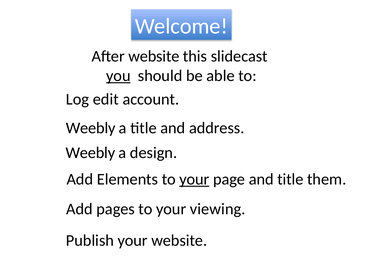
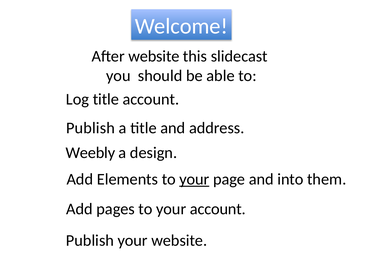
you underline: present -> none (118, 76)
Log edit: edit -> title (106, 99)
Weebly: Weebly -> Publish (91, 128)
and title: title -> into (290, 179)
your viewing: viewing -> account (218, 209)
